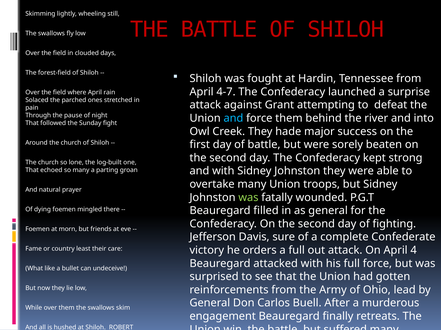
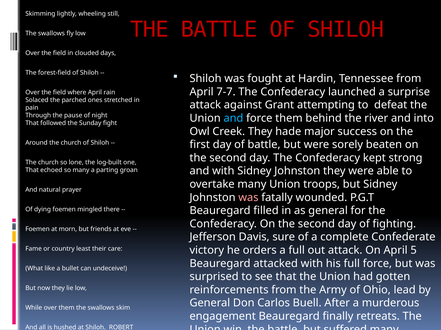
4-7: 4-7 -> 7-7 (226, 92)
was colour: light green -> pink (248, 198)
4: 4 -> 5 (414, 251)
